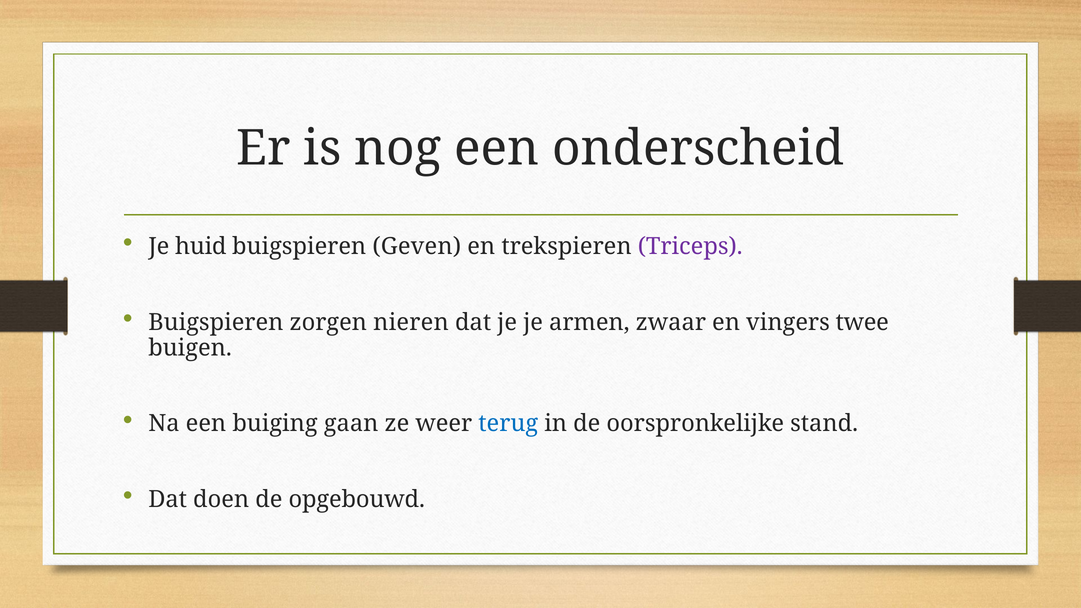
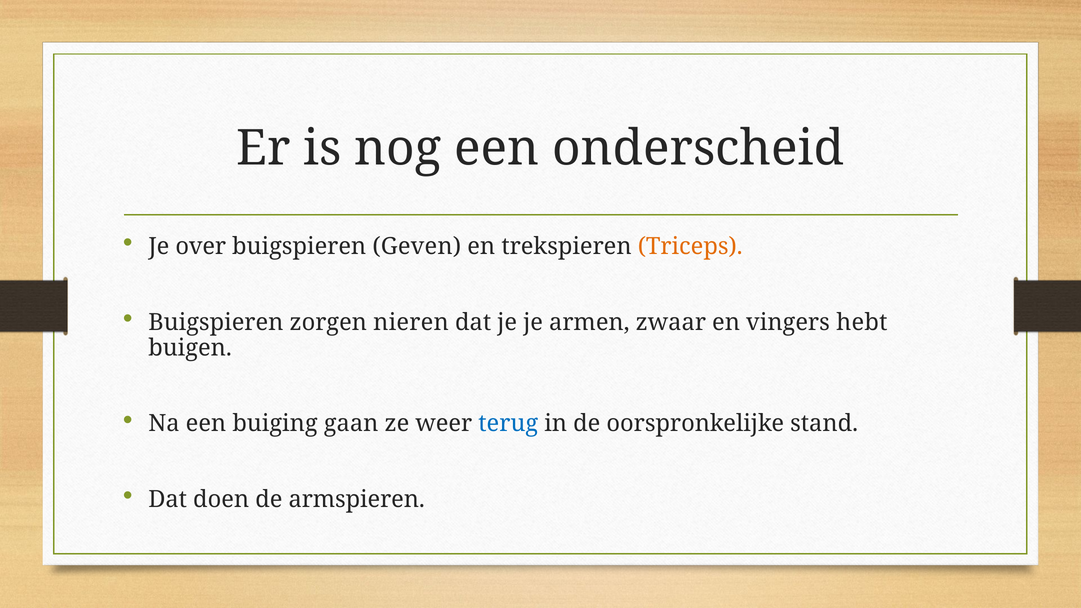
huid: huid -> over (201, 247)
Triceps colour: purple -> orange (690, 247)
twee: twee -> hebt (862, 322)
opgebouwd: opgebouwd -> armspieren (357, 499)
